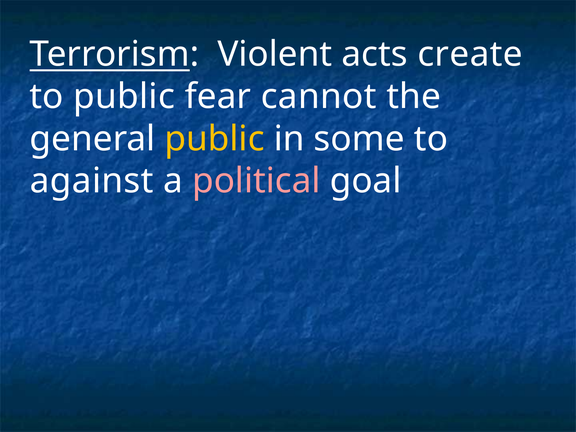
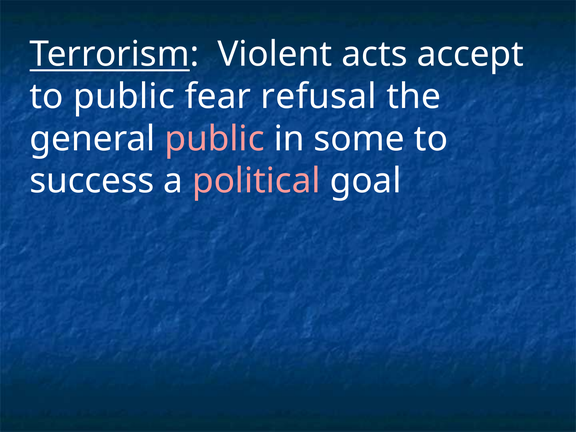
create: create -> accept (470, 54)
cannot: cannot -> refusal (319, 97)
public colour: yellow -> pink (215, 139)
against: against -> success (92, 181)
